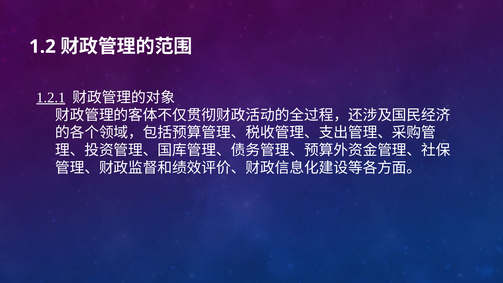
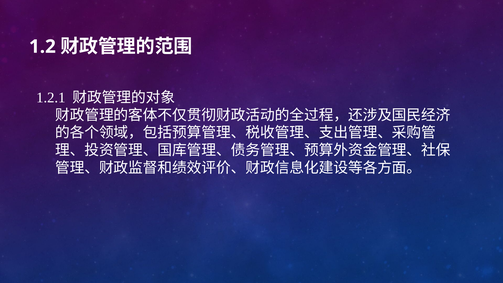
1.2.1 underline: present -> none (51, 98)
